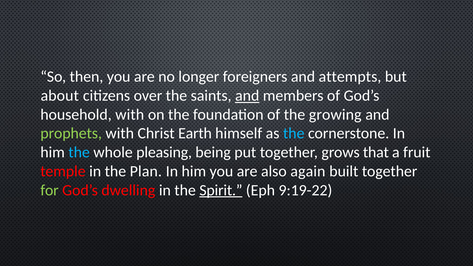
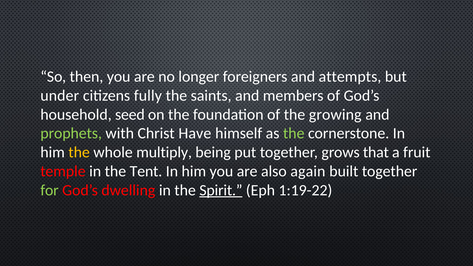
about: about -> under (60, 96)
over: over -> fully (148, 96)
and underline: present -> none (247, 96)
household with: with -> seed (130, 115)
Earth: Earth -> Have (195, 133)
the colour: light blue -> light green (294, 133)
the colour: light blue -> yellow (79, 152)
pleasing: pleasing -> multiply (164, 152)
Plan: Plan -> Tent (146, 171)
9:19-22: 9:19-22 -> 1:19-22 (305, 190)
